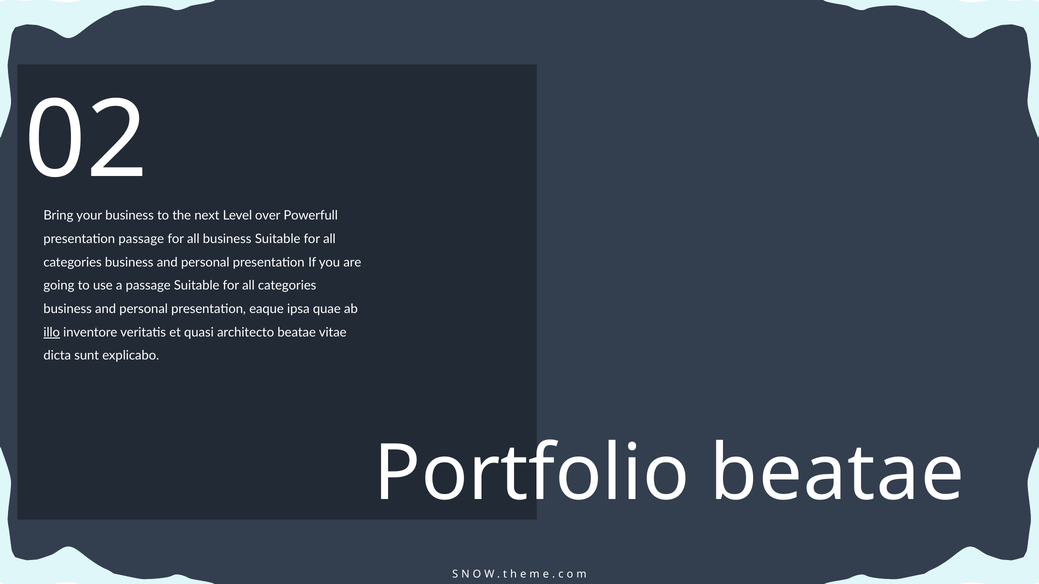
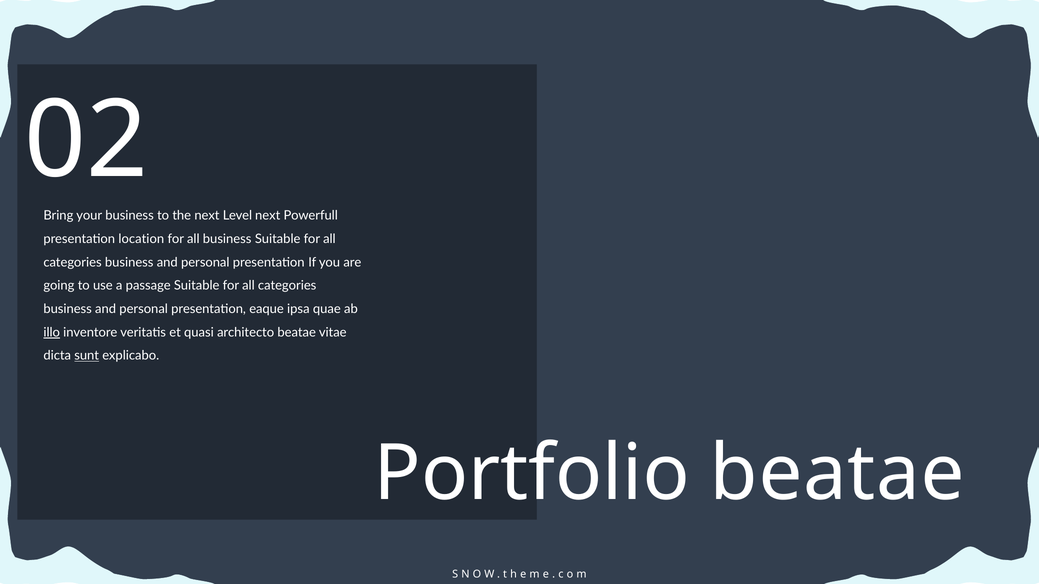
Level over: over -> next (268, 216)
presentation passage: passage -> location (141, 239)
sunt underline: none -> present (87, 356)
